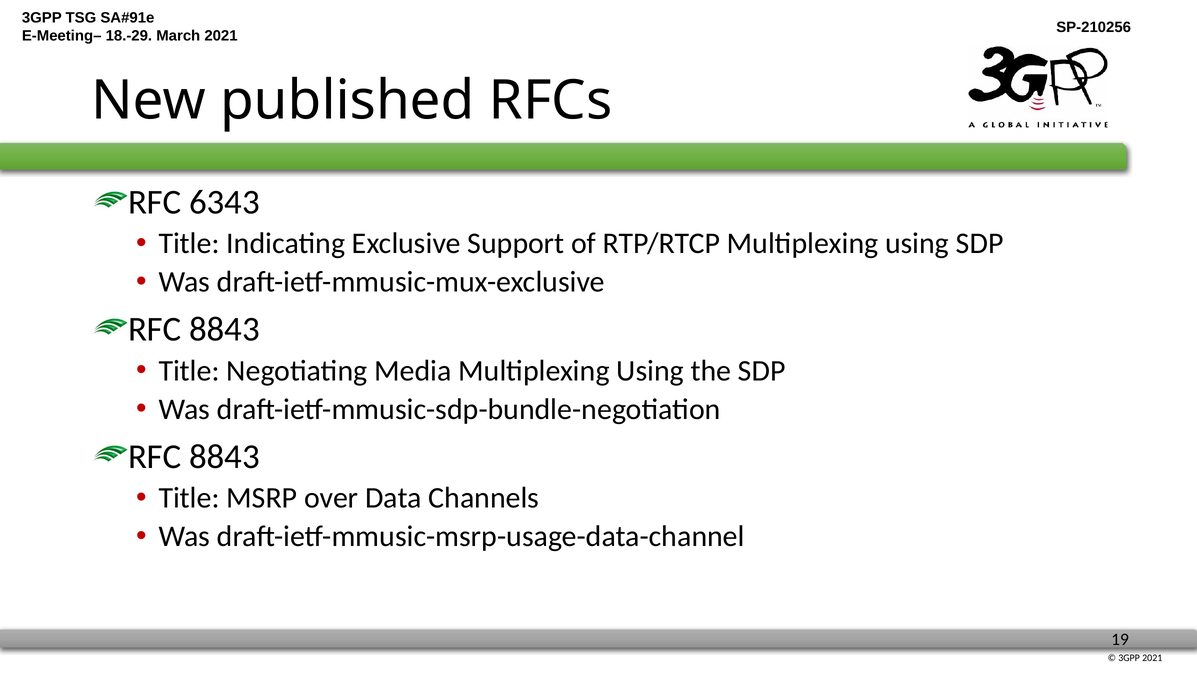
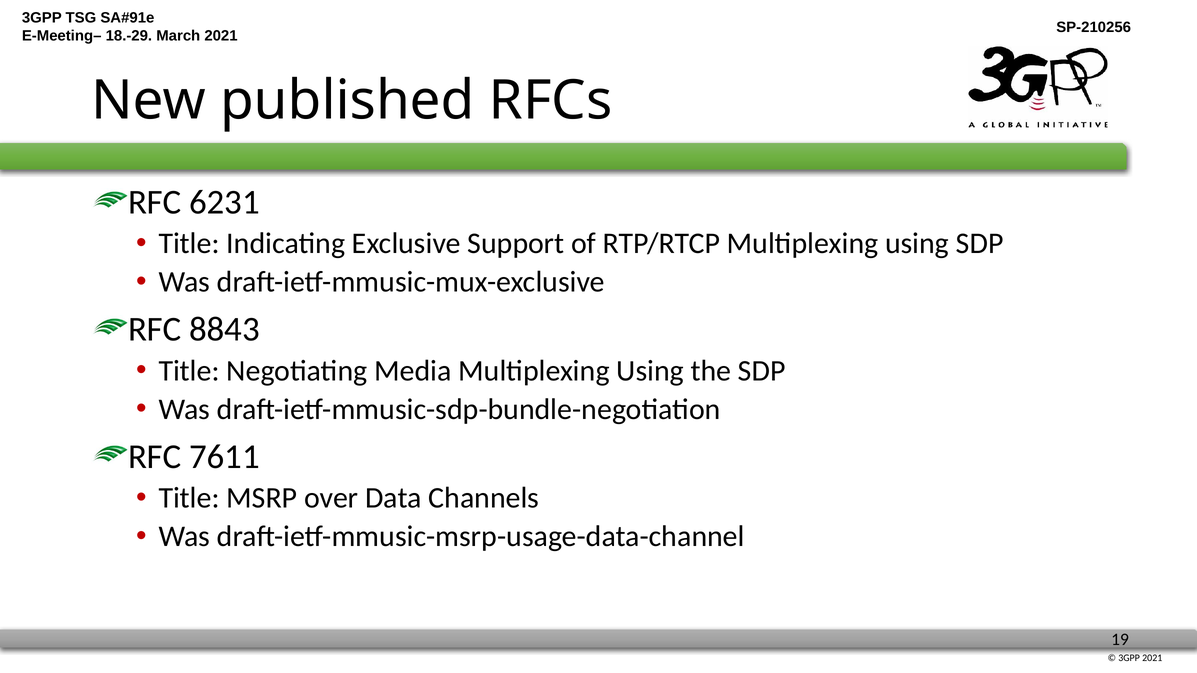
6343: 6343 -> 6231 (224, 202)
8843: 8843 -> 7611 (224, 457)
